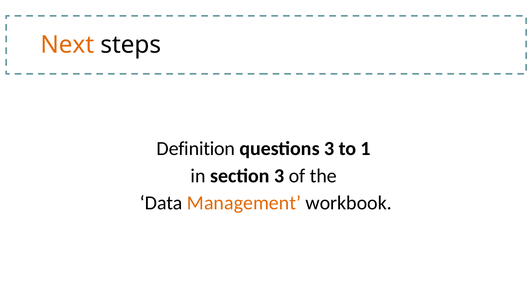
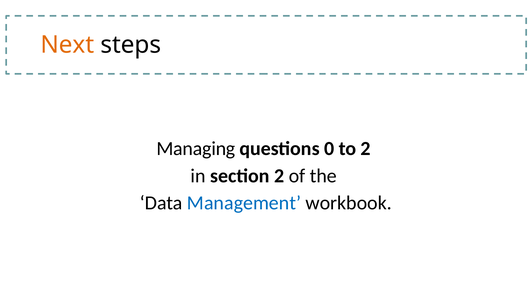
Definition: Definition -> Managing (196, 149)
questions 3: 3 -> 0 (329, 149)
to 1: 1 -> 2 (366, 149)
section 3: 3 -> 2 (279, 176)
Management colour: orange -> blue (244, 203)
